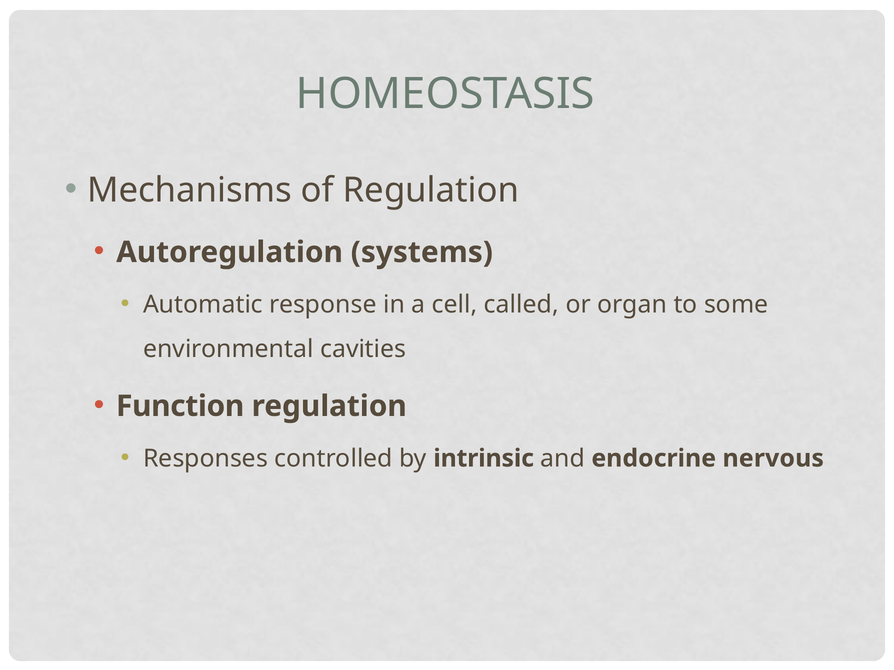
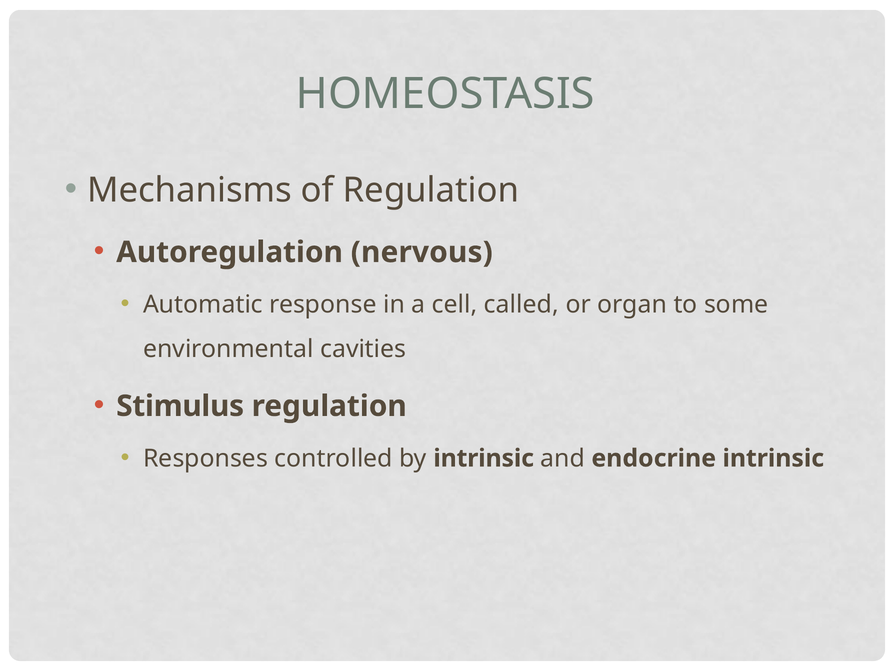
systems: systems -> nervous (422, 252)
Function: Function -> Stimulus (180, 406)
endocrine nervous: nervous -> intrinsic (773, 459)
